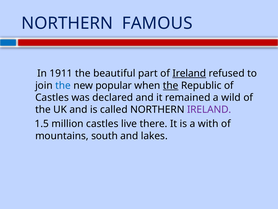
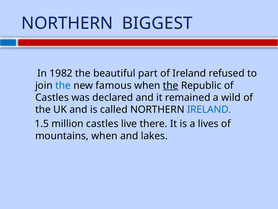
FAMOUS: FAMOUS -> BIGGEST (157, 23)
1911: 1911 -> 1982 (61, 73)
Ireland underline: present -> none (189, 73)
popular: popular -> famous (114, 85)
IRELAND colour: purple -> blue (209, 109)
with: with -> lives (208, 124)
mountains south: south -> when (104, 136)
